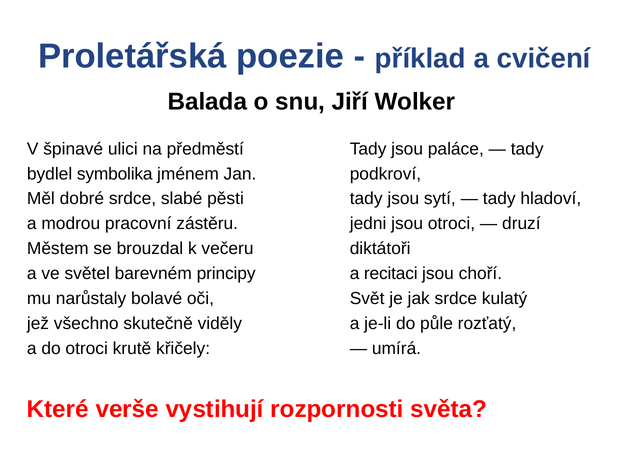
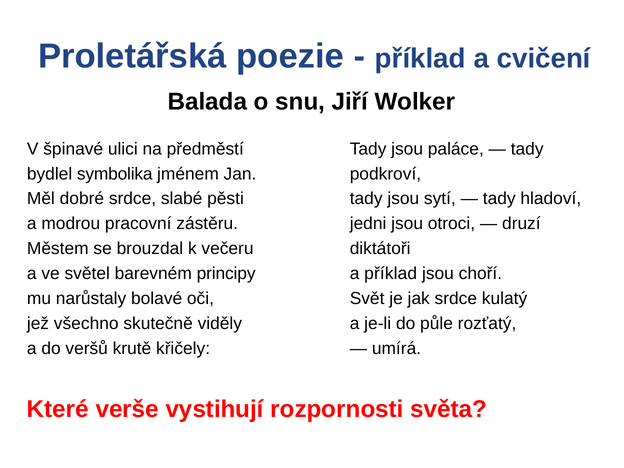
a recitaci: recitaci -> příklad (391, 274)
do otroci: otroci -> veršů (87, 349)
